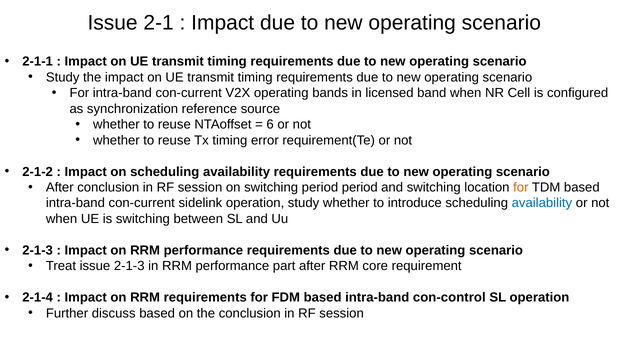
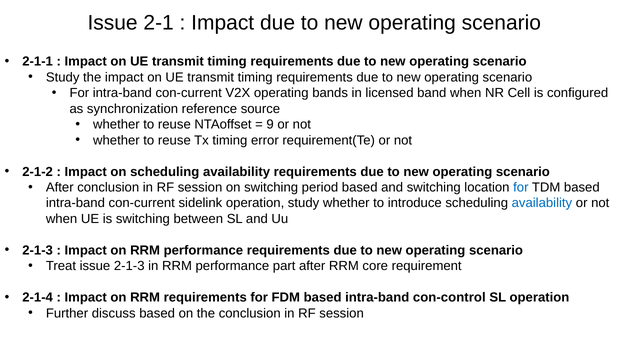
6: 6 -> 9 (270, 124)
period period: period -> based (360, 187)
for colour: orange -> blue (521, 187)
